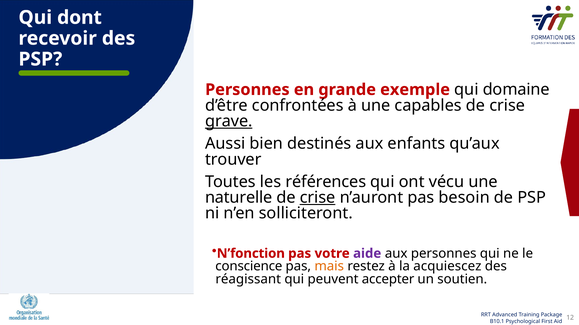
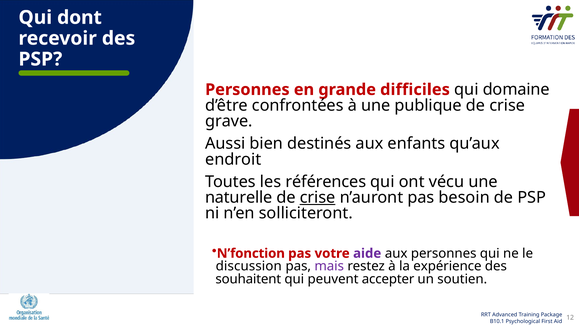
exemple: exemple -> difficiles (415, 90)
capables: capables -> publique (428, 106)
grave underline: present -> none (229, 122)
trouver: trouver -> endroit (233, 160)
conscience: conscience -> discussion (249, 267)
mais colour: orange -> purple (329, 267)
acquiescez: acquiescez -> expérience (447, 267)
réagissant: réagissant -> souhaitent (248, 280)
